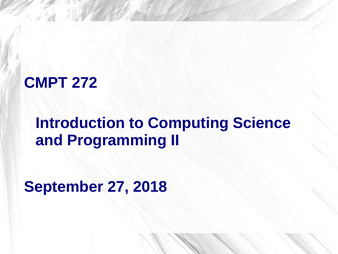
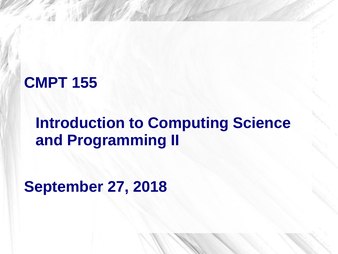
272: 272 -> 155 (85, 83)
